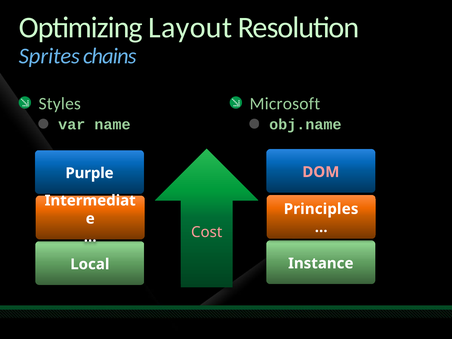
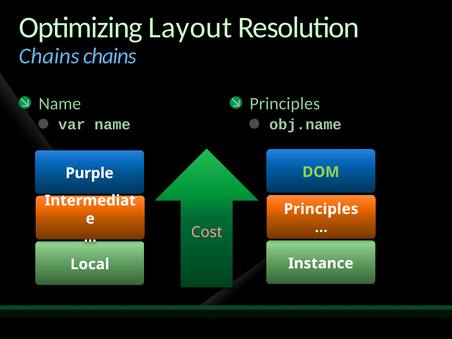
Sprites: Sprites -> Chains (49, 56)
Styles: Styles -> Name (60, 104)
Microsoft: Microsoft -> Principles (285, 104)
DOM colour: pink -> light green (321, 172)
